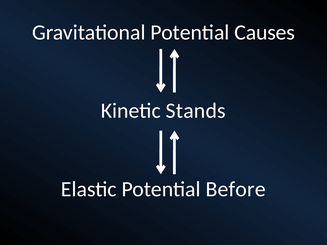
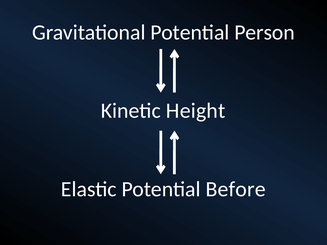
Causes: Causes -> Person (265, 32)
Stands: Stands -> Height (196, 111)
